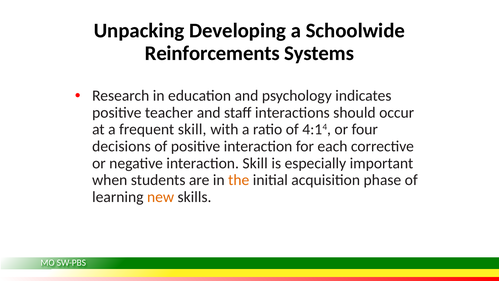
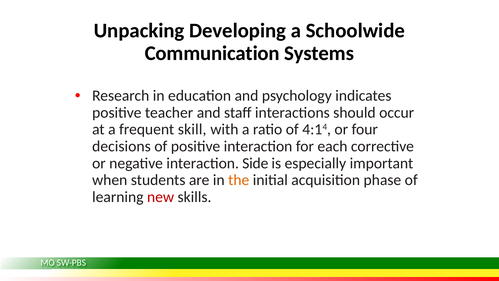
Reinforcements: Reinforcements -> Communication (212, 53)
interaction Skill: Skill -> Side (255, 163)
new colour: orange -> red (161, 197)
